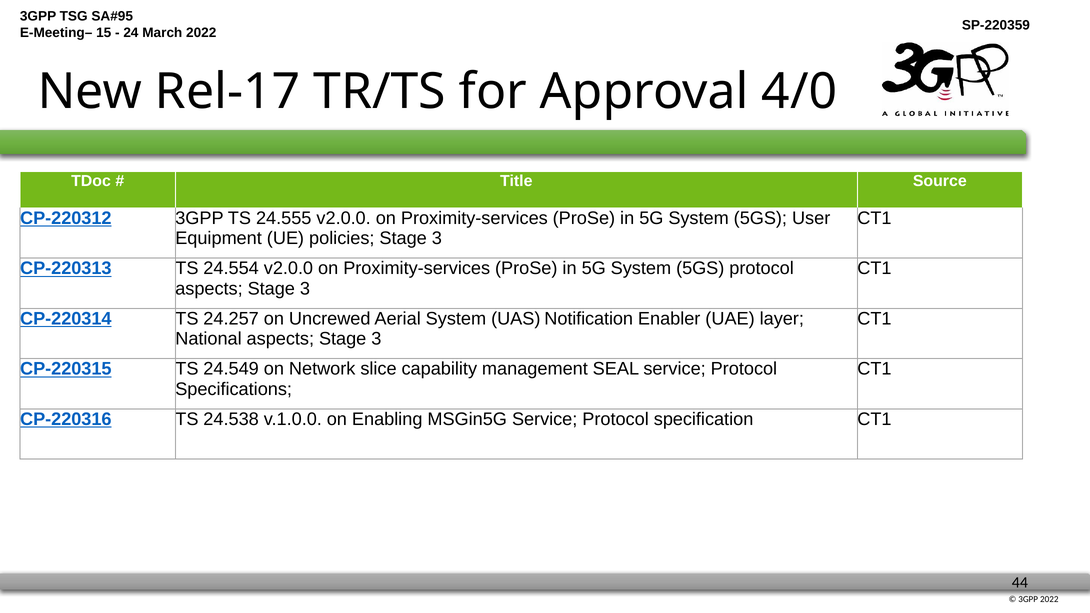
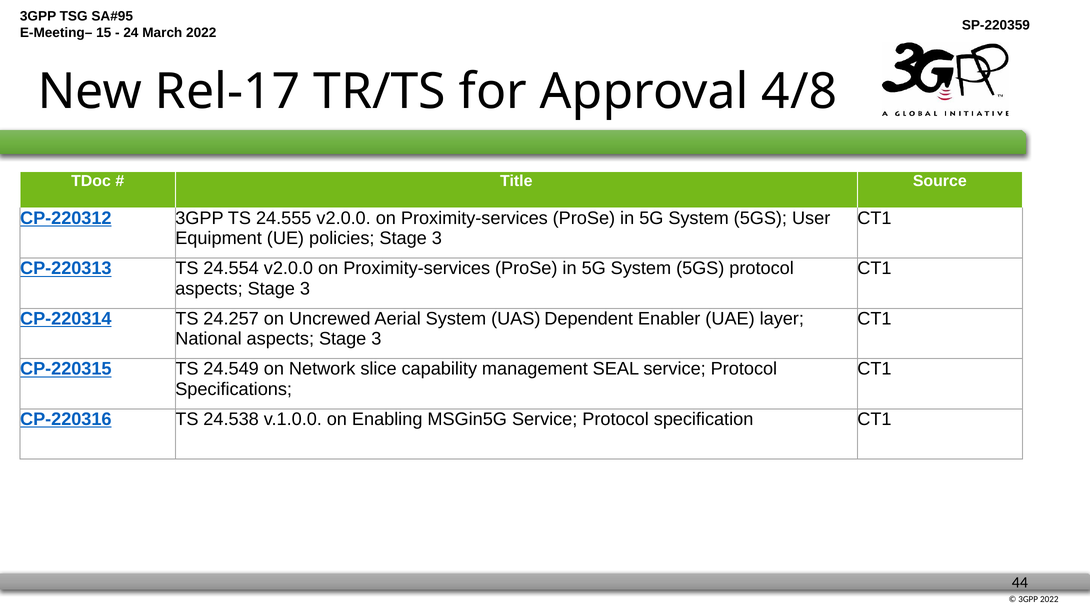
4/0: 4/0 -> 4/8 (799, 92)
Notification: Notification -> Dependent (589, 319)
